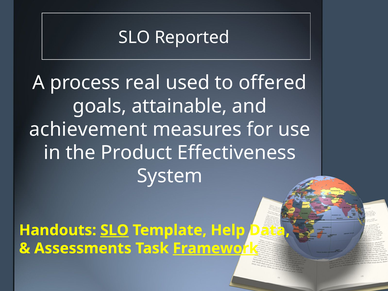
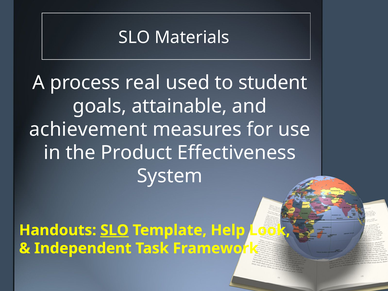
Reported: Reported -> Materials (192, 37)
offered: offered -> student (273, 83)
Data: Data -> Look (270, 230)
Assessments: Assessments -> Independent (83, 248)
Framework underline: present -> none (216, 248)
